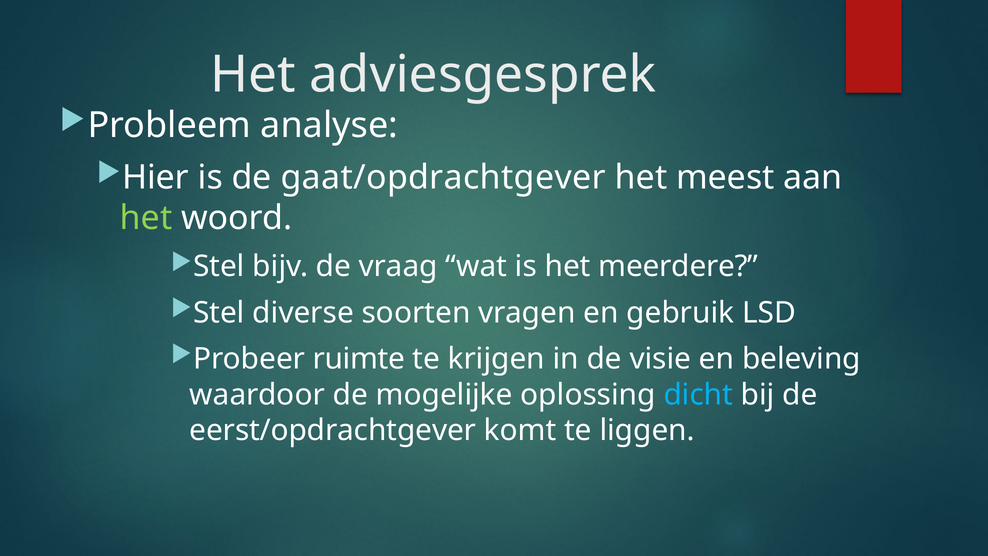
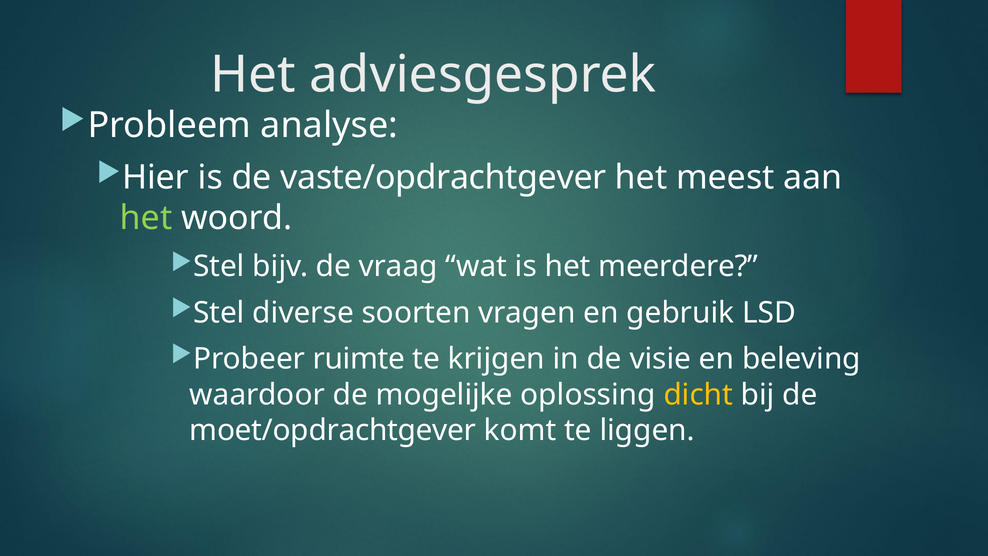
gaat/opdrachtgever: gaat/opdrachtgever -> vaste/opdrachtgever (443, 177)
dicht colour: light blue -> yellow (698, 394)
eerst/opdrachtgever: eerst/opdrachtgever -> moet/opdrachtgever (333, 430)
